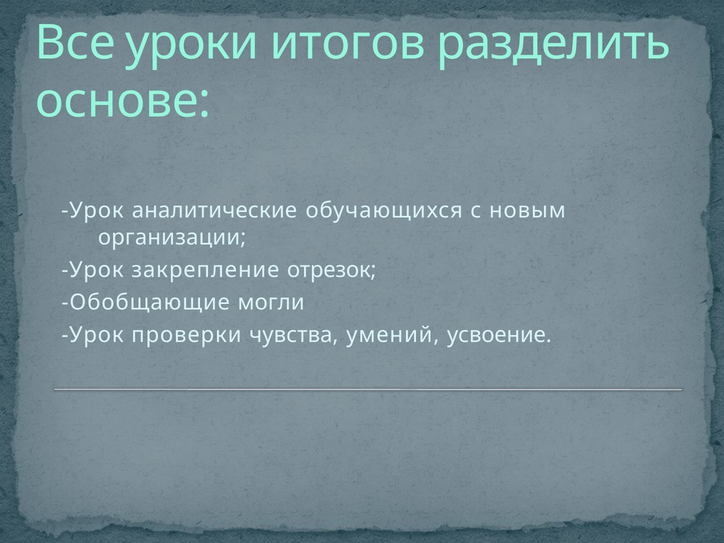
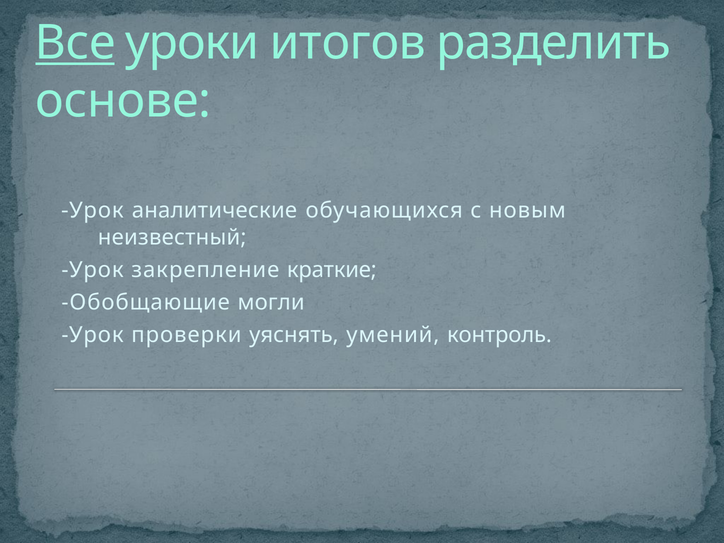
Все underline: none -> present (75, 43)
организации: организации -> неизвестный (172, 237)
отрезок: отрезок -> краткие (332, 270)
чувства: чувства -> уяснять (294, 335)
усвоение: усвоение -> контроль (499, 335)
